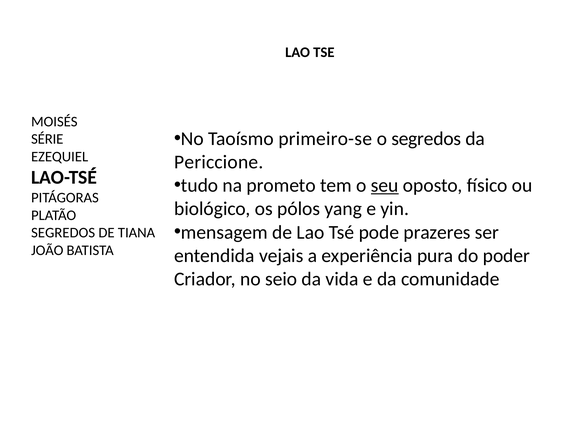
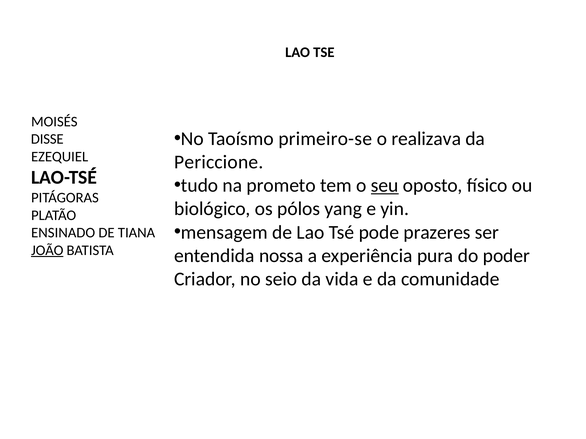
o segredos: segredos -> realizava (426, 139)
SÉRIE: SÉRIE -> DISSE (47, 139)
SEGREDOS: SEGREDOS -> ENSINADO (63, 233)
JOÃO underline: none -> present (47, 251)
vejais: vejais -> nossa (281, 256)
